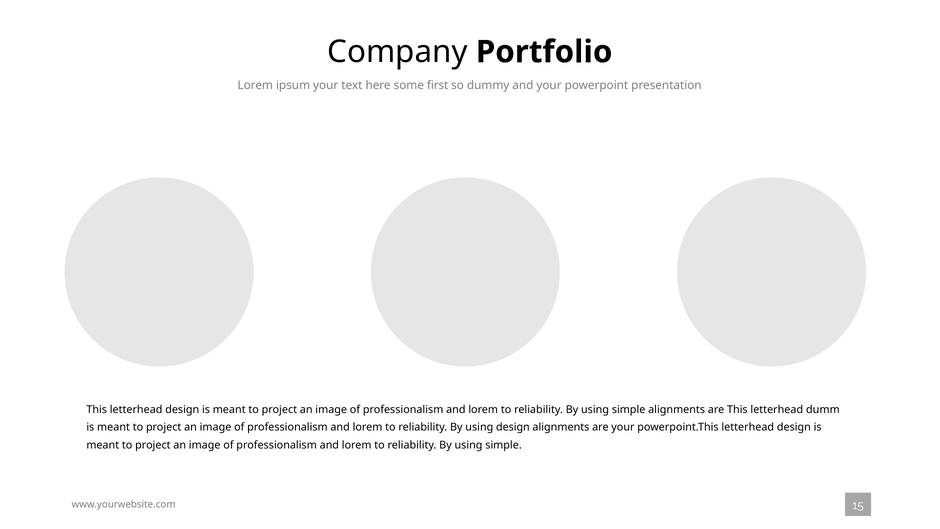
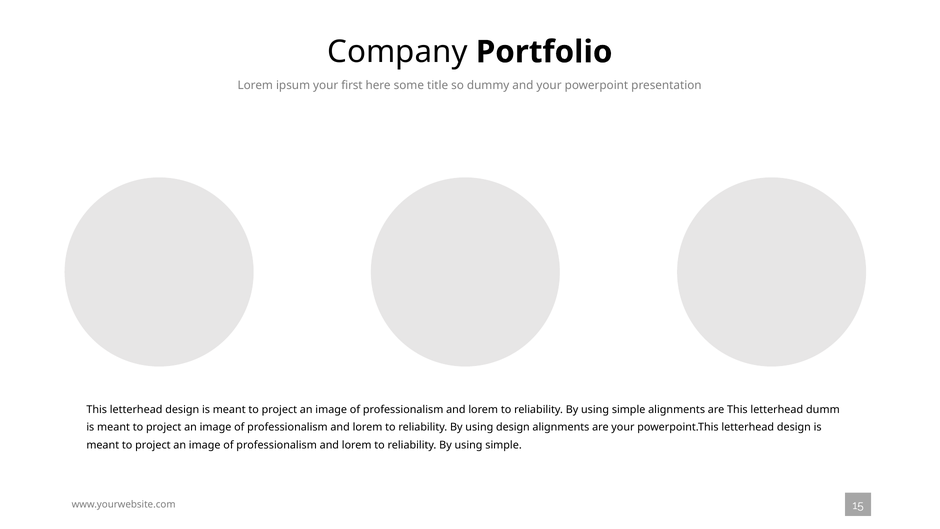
text: text -> first (352, 85)
first: first -> title (438, 85)
